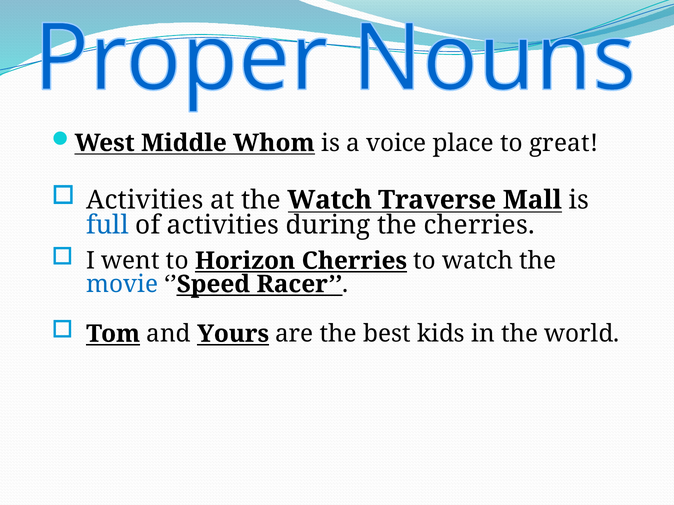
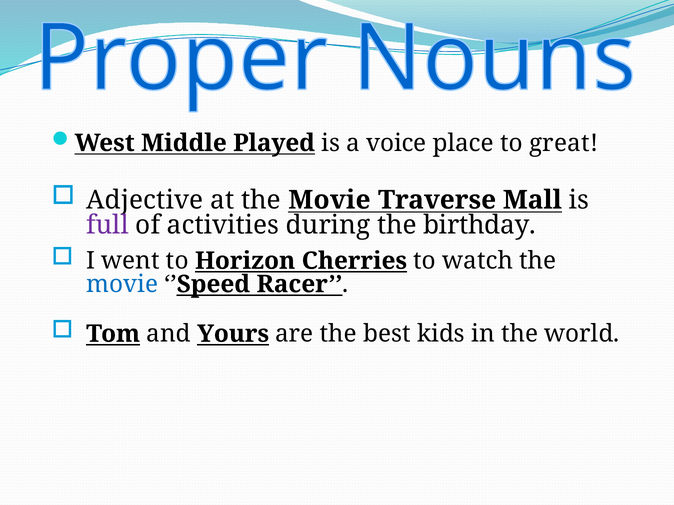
Whom: Whom -> Played (274, 143)
Activities: Activities -> Adjective (145, 200)
at the Watch: Watch -> Movie (329, 200)
full colour: blue -> purple (107, 225)
the cherries: cherries -> birthday (480, 225)
